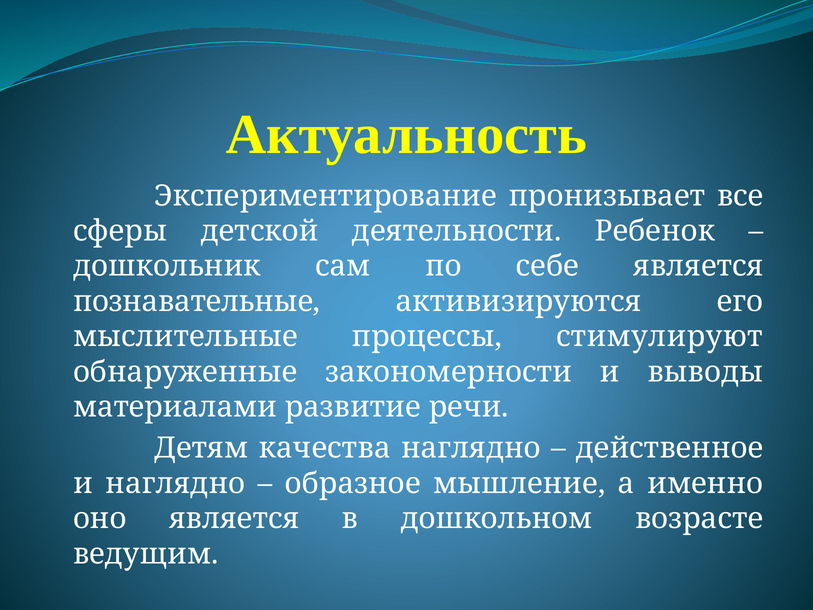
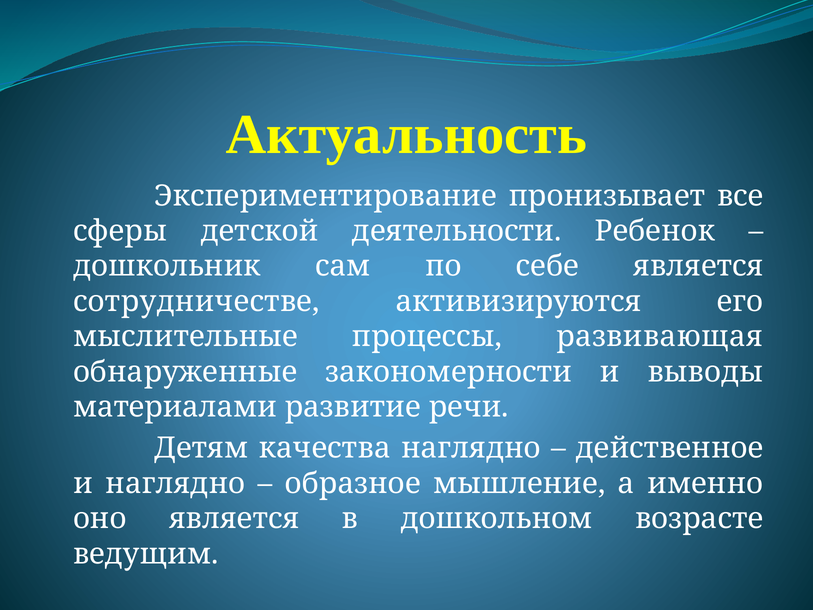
познавательные: познавательные -> сотрудничестве (196, 301)
стимулируют: стимулируют -> развивающая (660, 337)
